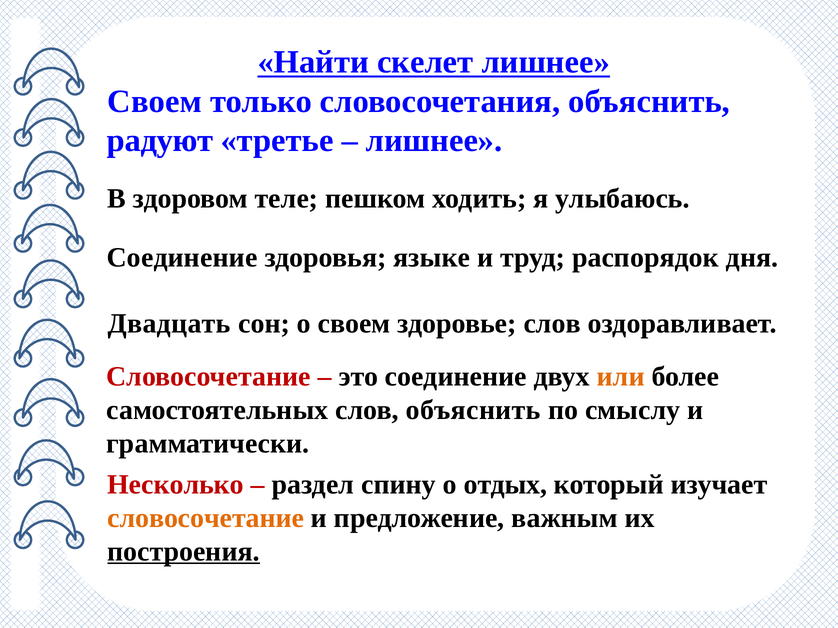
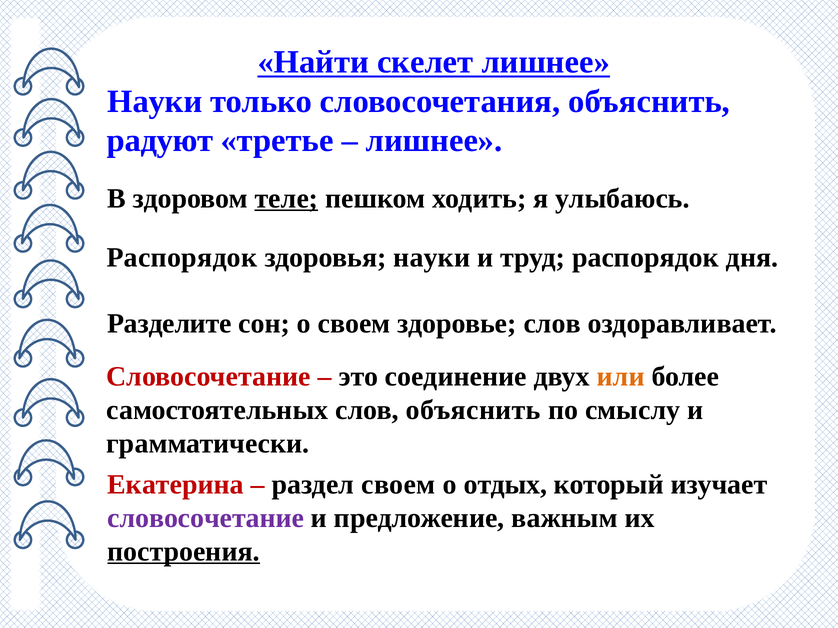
Своем: Своем -> Науки (155, 101)
теле underline: none -> present (286, 198)
Соединение: Соединение -> Распорядок (182, 258)
здоровья языке: языке -> науки (432, 258)
Двадцать: Двадцать -> Разделите (169, 324)
Несколько: Несколько -> Екатерина (176, 485)
раздел спину: спину -> своем (398, 485)
словосочетание colour: orange -> purple (206, 518)
